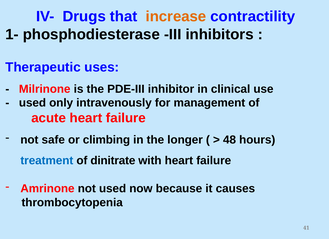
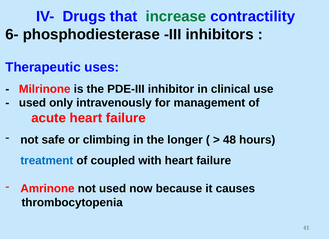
increase colour: orange -> green (176, 16)
1-: 1- -> 6- (12, 34)
dinitrate: dinitrate -> coupled (113, 161)
